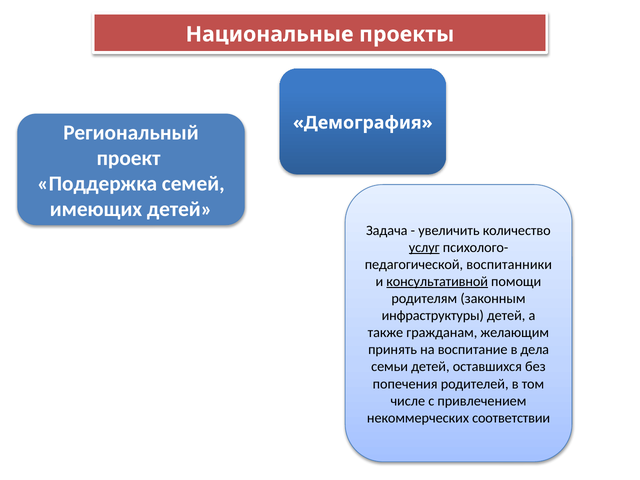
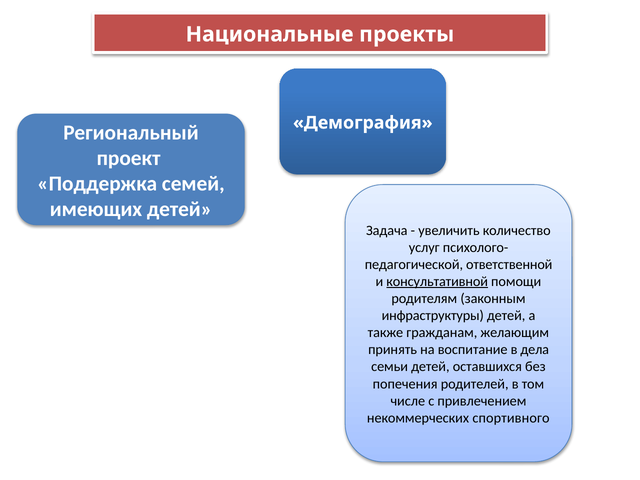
услуг underline: present -> none (424, 247)
воспитанники: воспитанники -> ответственной (509, 264)
соответствии: соответствии -> спортивного (511, 418)
